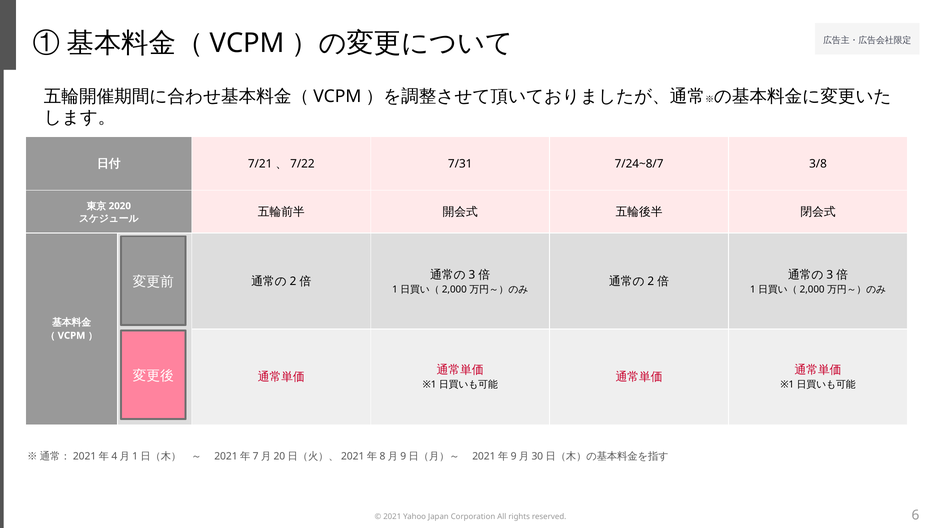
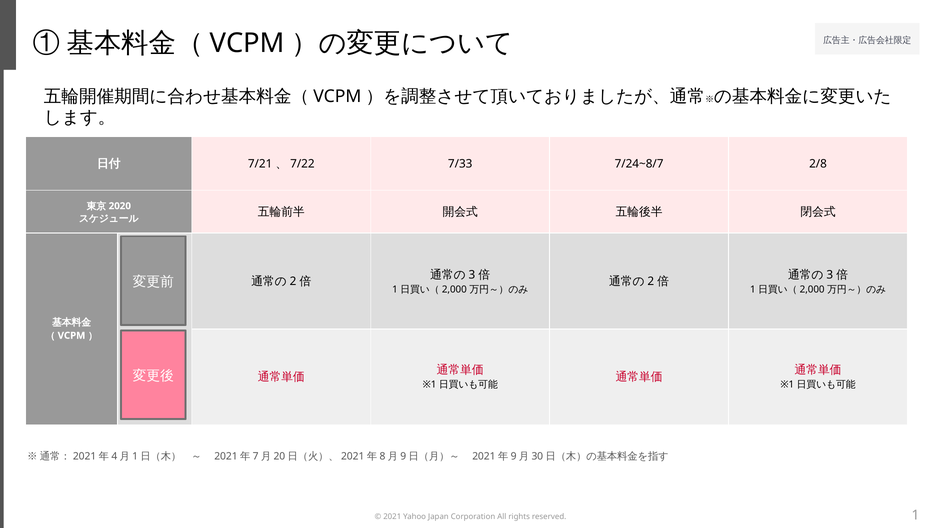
7/31: 7/31 -> 7/33 (460, 164)
3/8: 3/8 -> 2/8 (818, 164)
6: 6 -> 1 (915, 515)
